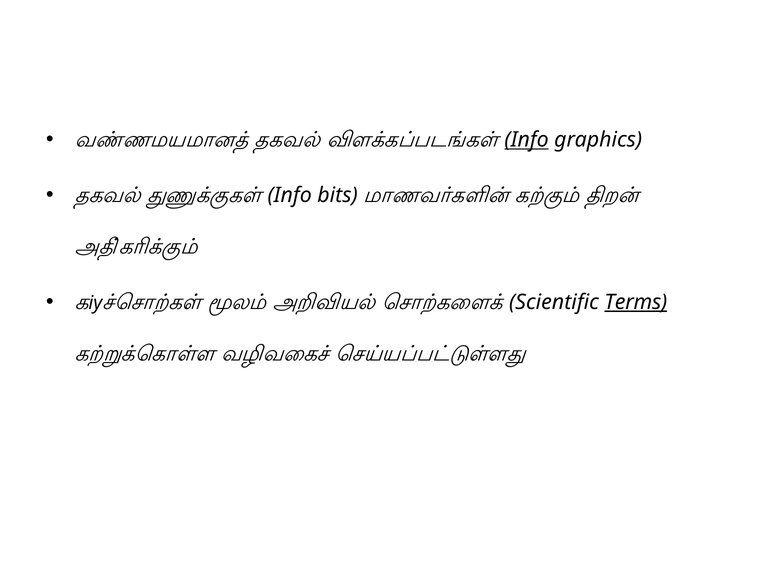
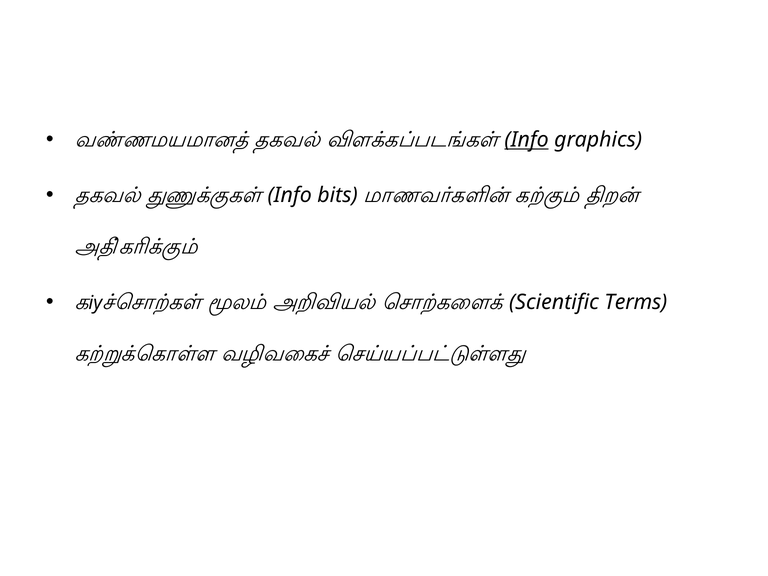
Terms underline: present -> none (636, 302)
